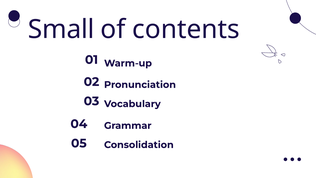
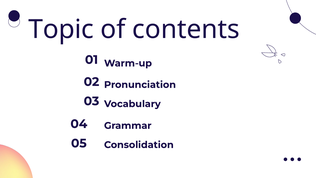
Small: Small -> Topic (61, 29)
